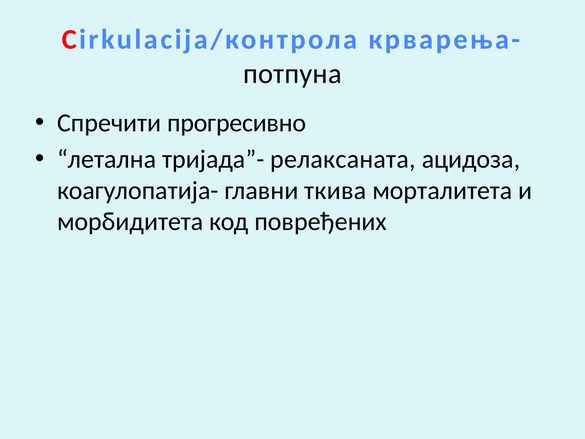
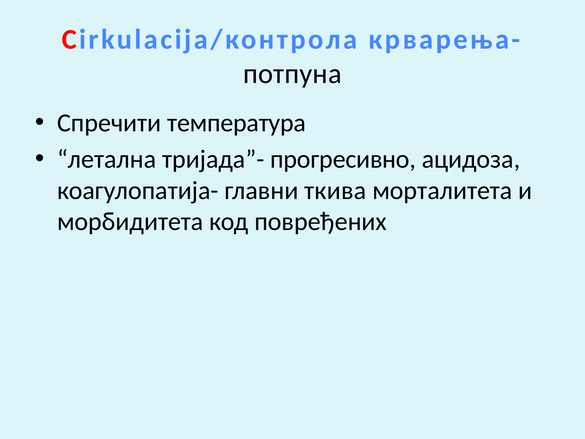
прогресивно: прогресивно -> температура (237, 123)
релаксаната: релаксаната -> прогресивно (343, 159)
